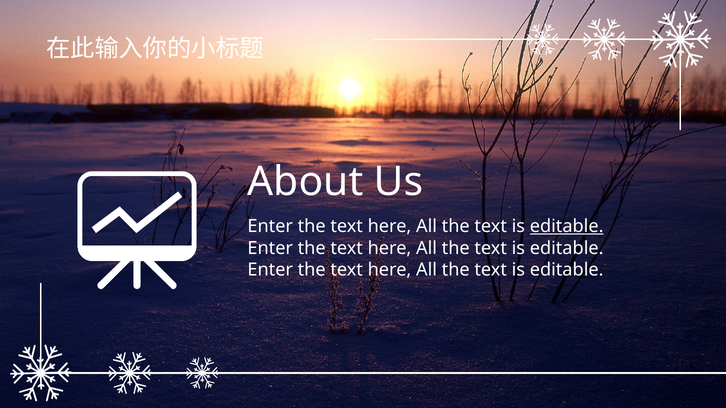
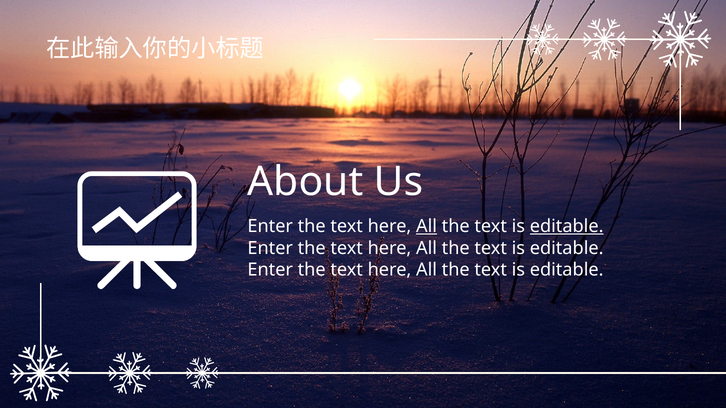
All underline: none -> present (427, 226)
